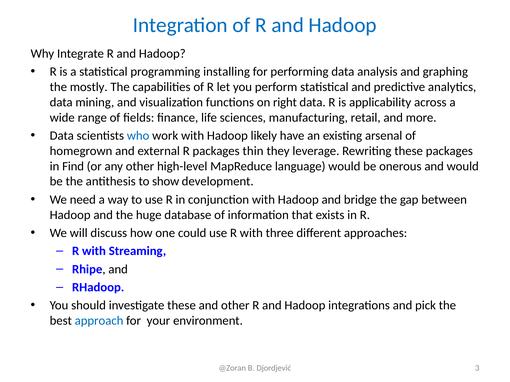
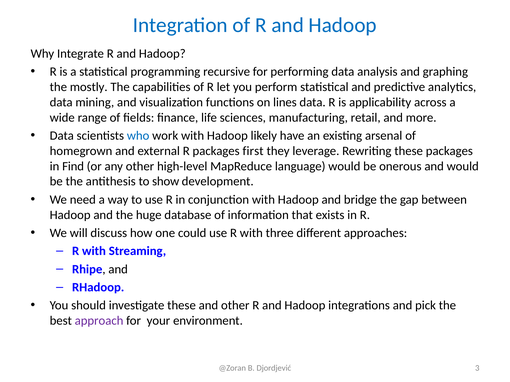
installing: installing -> recursive (227, 72)
right: right -> lines (285, 102)
thin: thin -> first (253, 151)
approach colour: blue -> purple (99, 321)
